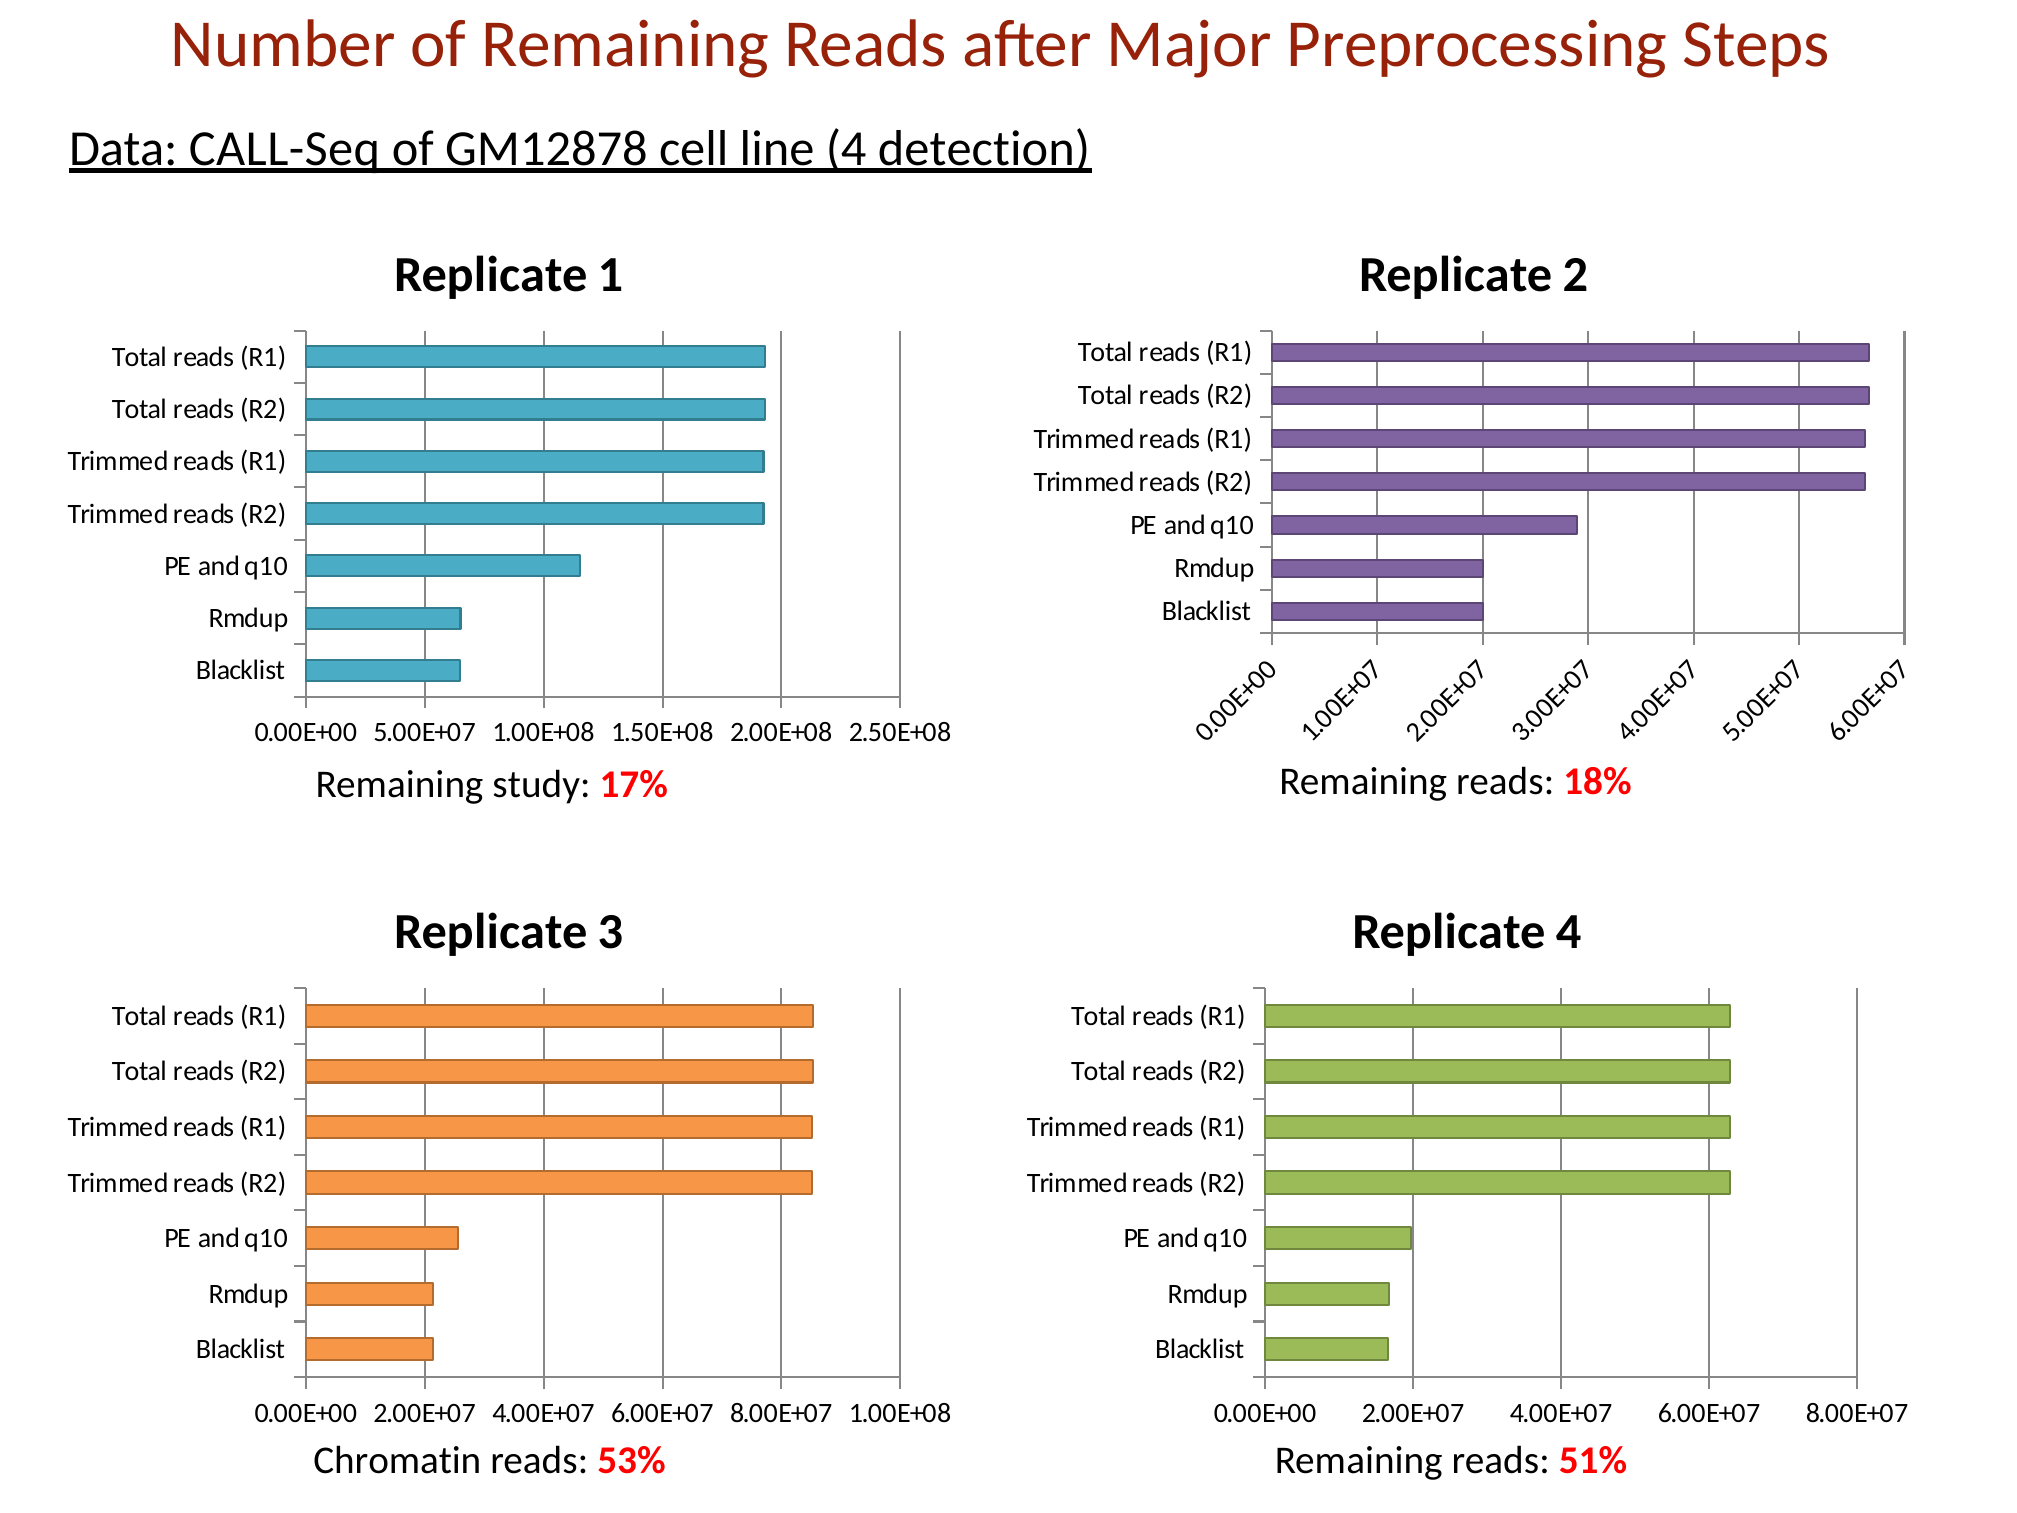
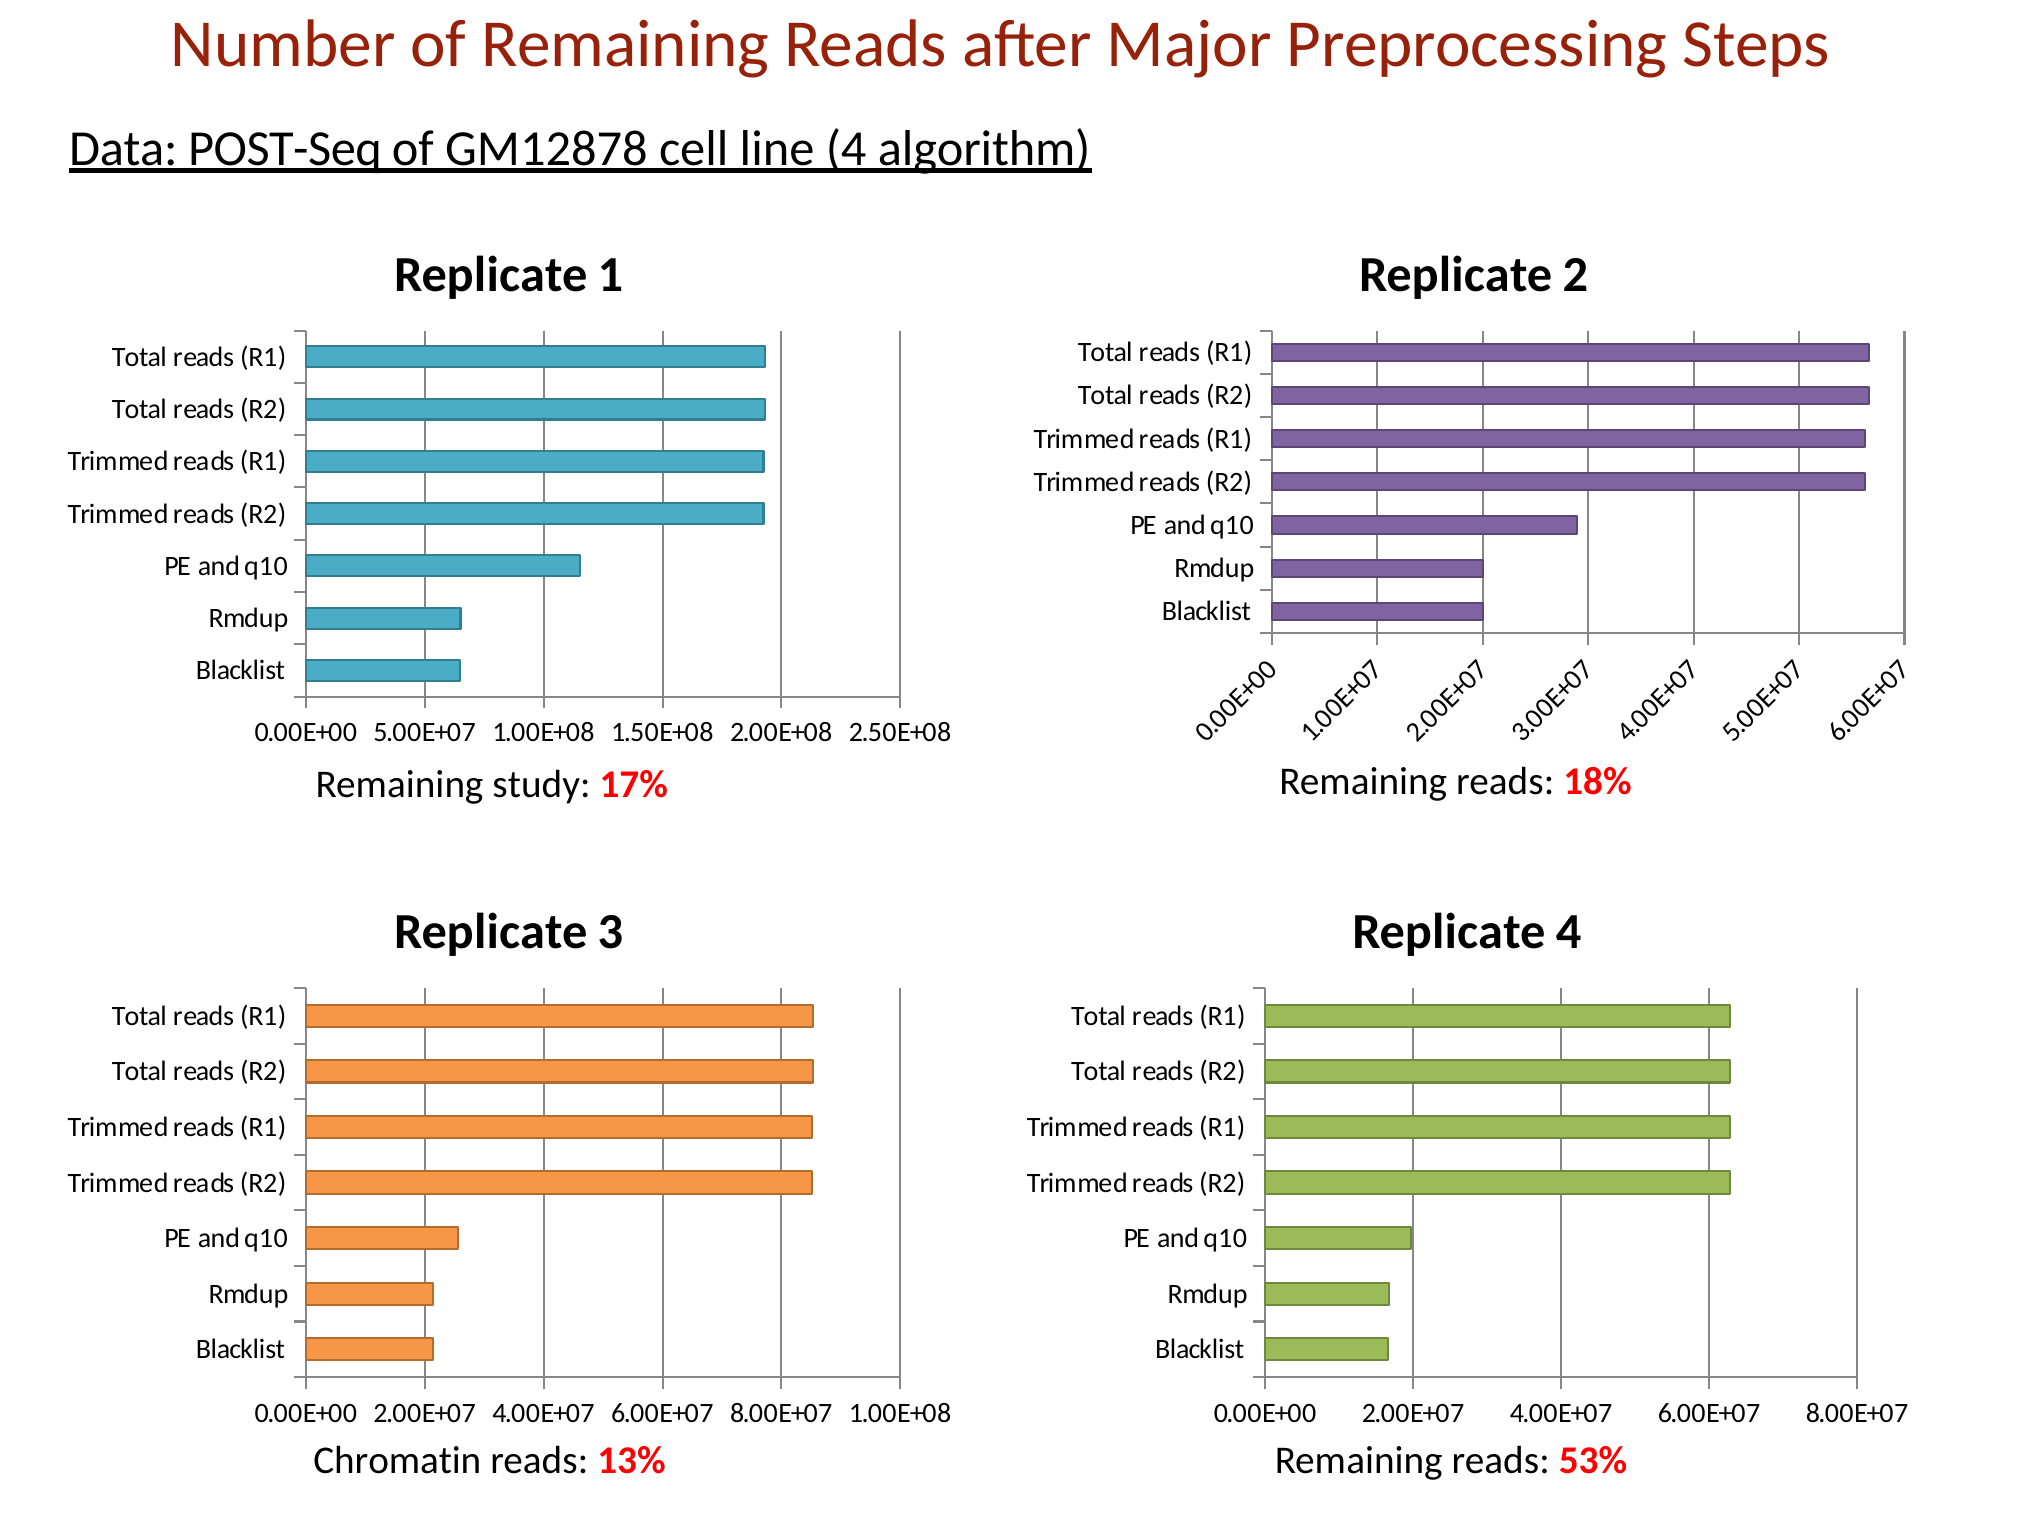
CALL-Seq: CALL-Seq -> POST-Seq (285, 149)
detection: detection -> algorithm (984, 149)
53%: 53% -> 13% (632, 1460)
51%: 51% -> 53% (1593, 1460)
